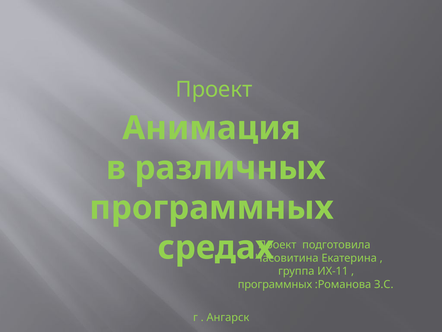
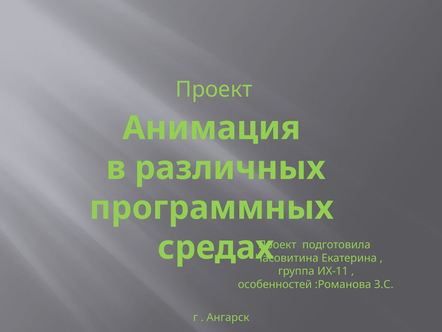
программных: программных -> особенностей (275, 284)
